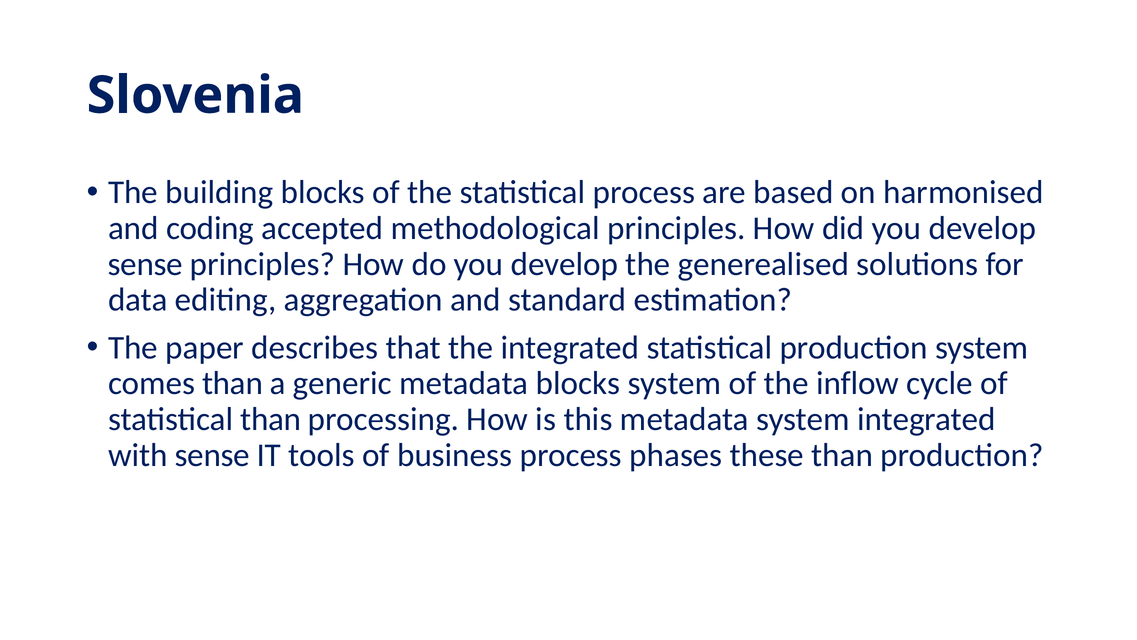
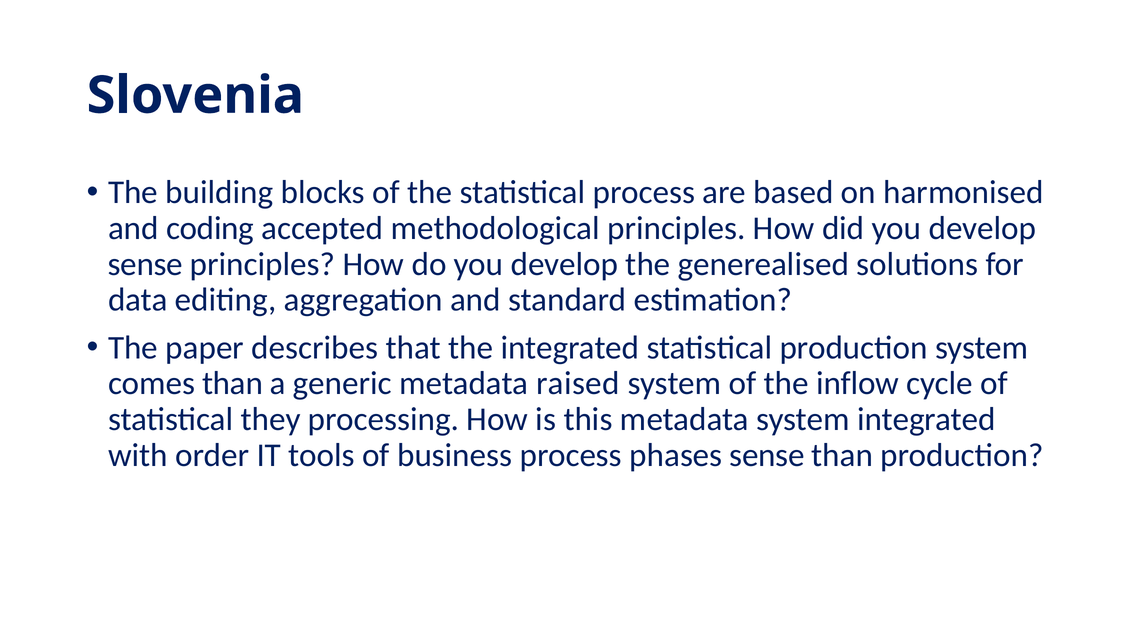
metadata blocks: blocks -> raised (578, 383)
statistical than: than -> they (271, 419)
with sense: sense -> order (212, 455)
phases these: these -> sense (767, 455)
